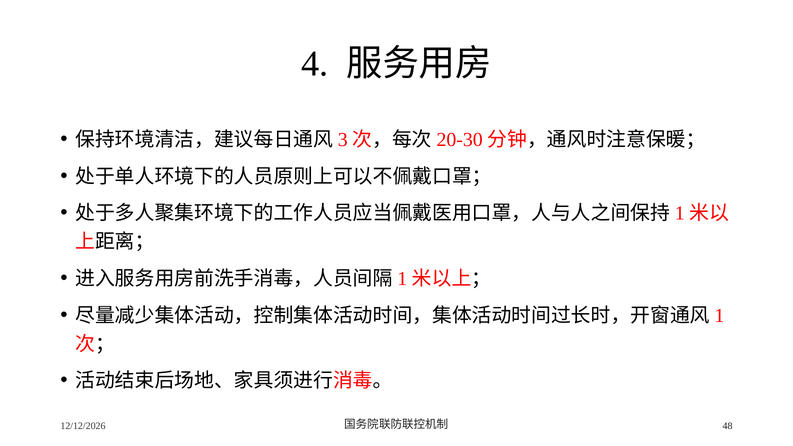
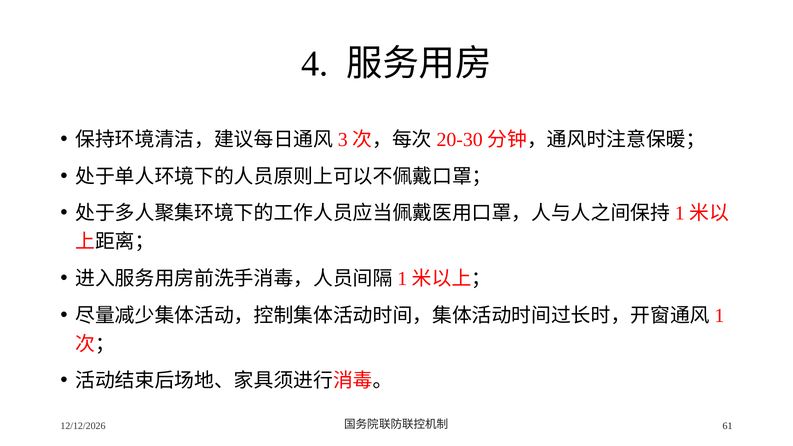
48: 48 -> 61 (728, 426)
